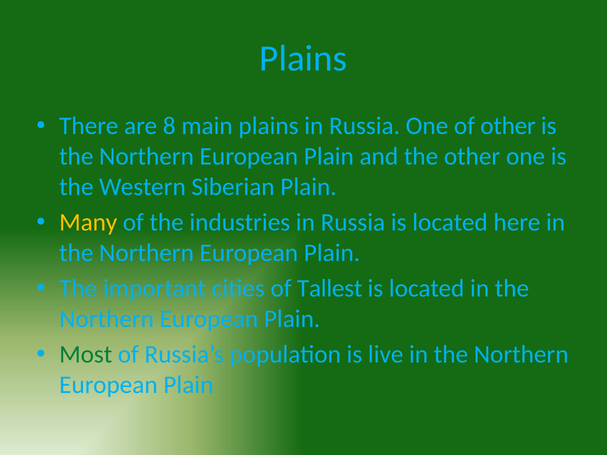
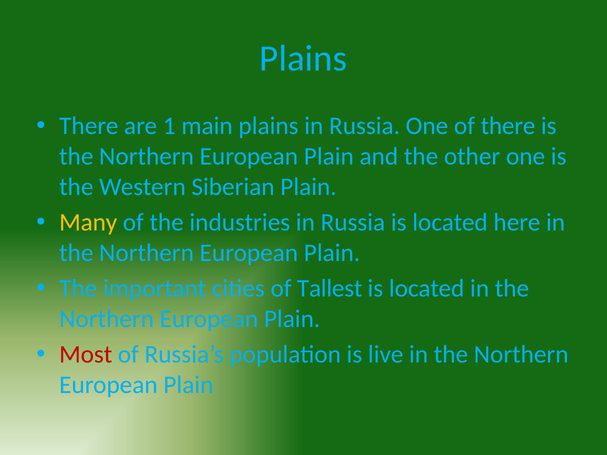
8: 8 -> 1 (169, 126)
of other: other -> there (508, 126)
Most colour: green -> red (86, 355)
